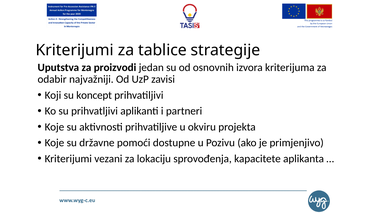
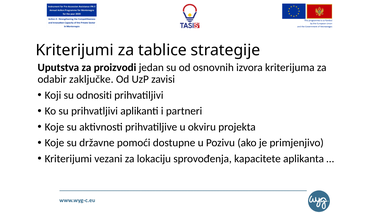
najvažniji: najvažniji -> zaključke (91, 79)
koncept: koncept -> odnositi (94, 95)
